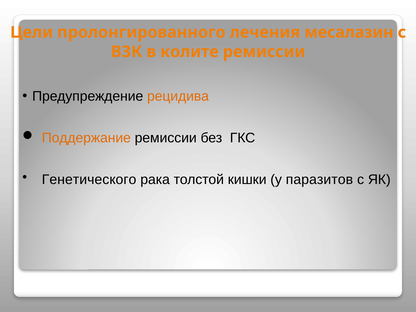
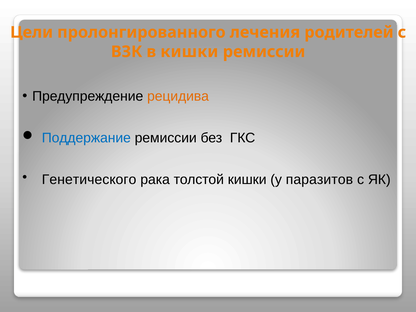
месалазин: месалазин -> родителей (349, 32)
в колите: колите -> кишки (189, 52)
Поддержание colour: orange -> blue (86, 138)
